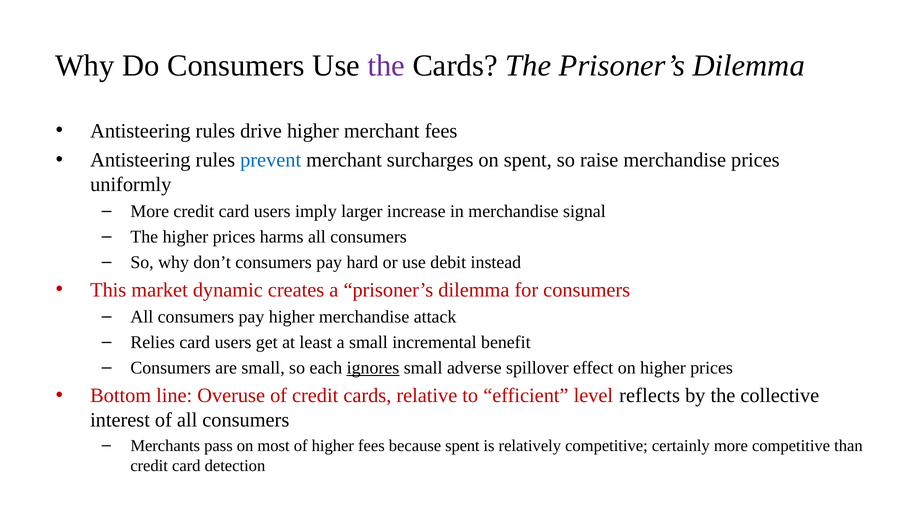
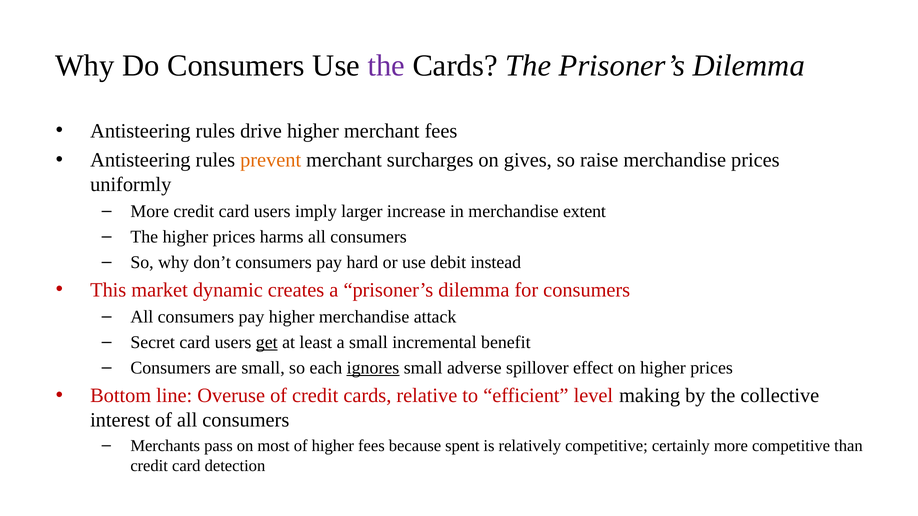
prevent colour: blue -> orange (271, 160)
on spent: spent -> gives (528, 160)
signal: signal -> extent (584, 211)
Relies: Relies -> Secret (153, 343)
get underline: none -> present (267, 343)
reflects: reflects -> making (650, 396)
